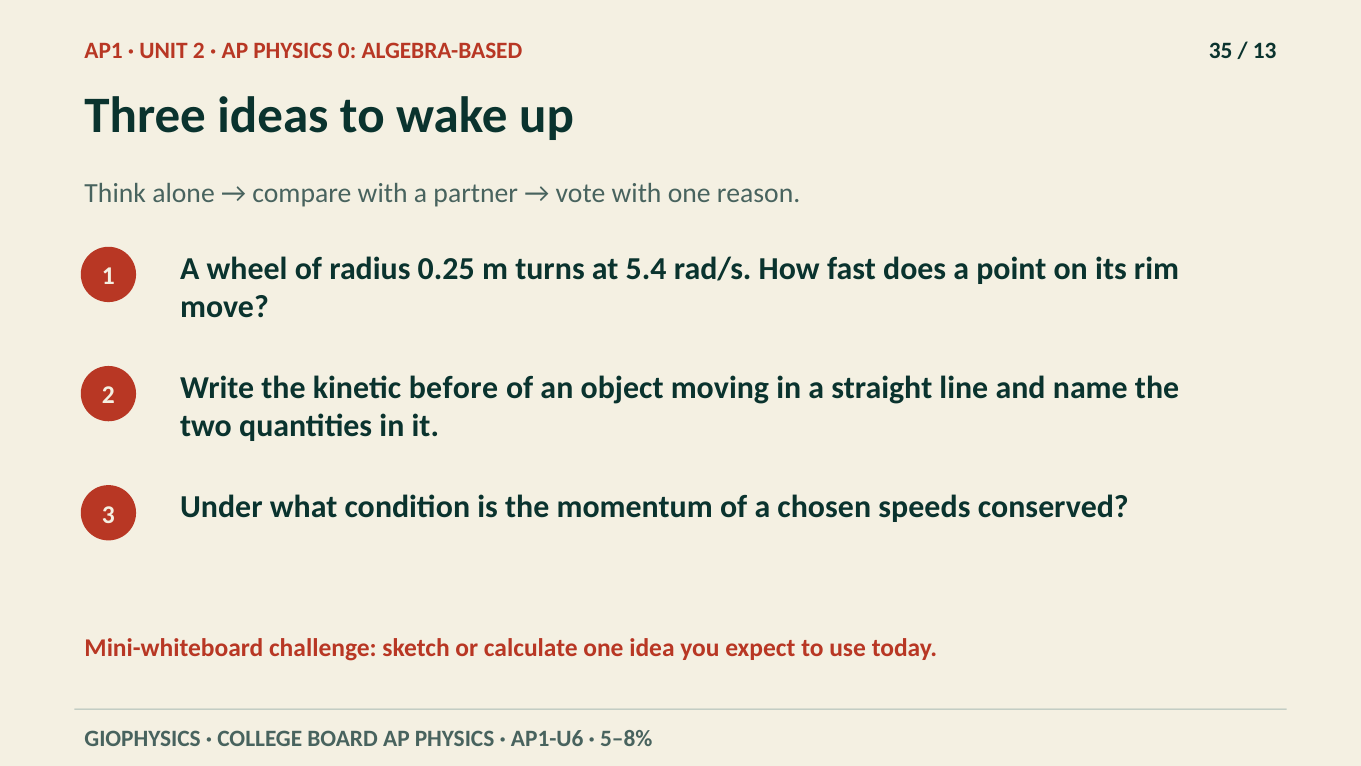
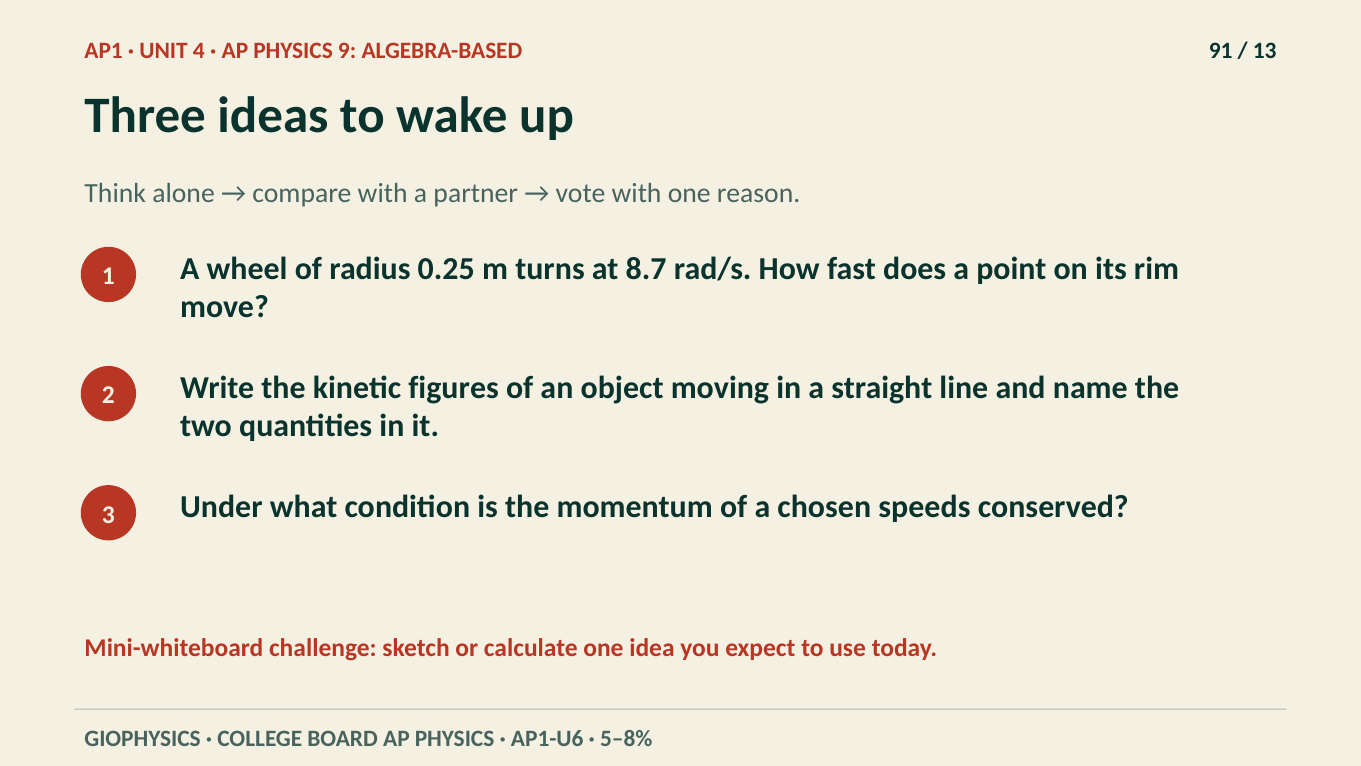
UNIT 2: 2 -> 4 (199, 50)
0: 0 -> 9 (347, 50)
35: 35 -> 91 (1221, 50)
5.4: 5.4 -> 8.7 (646, 269)
before: before -> figures (454, 388)
